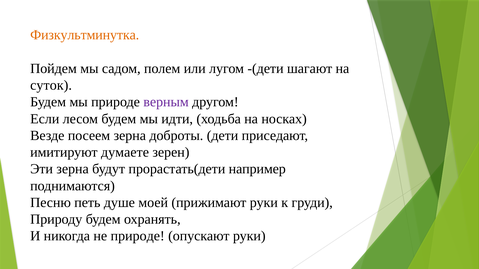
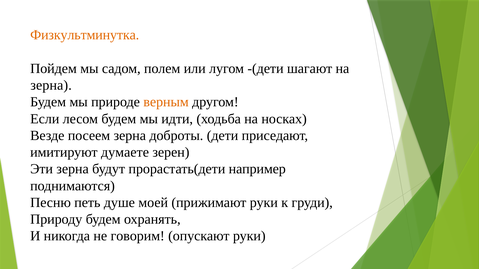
суток: суток -> зерна (51, 85)
верным colour: purple -> orange (166, 102)
не природе: природе -> говорим (138, 236)
